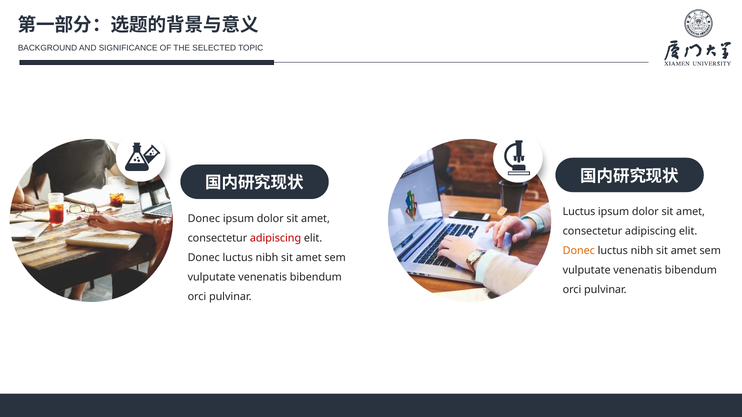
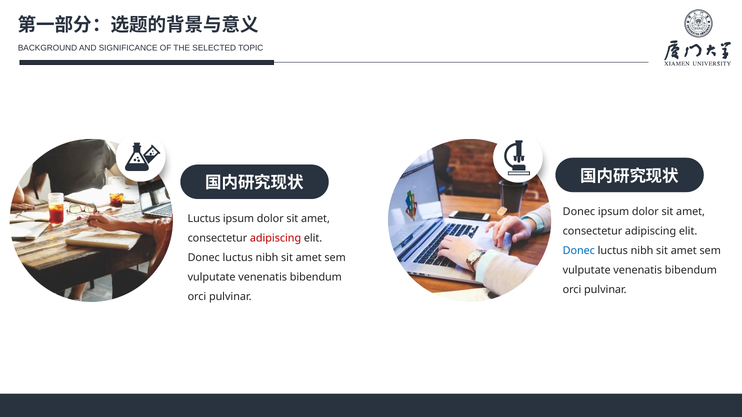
Luctus: Luctus -> Donec (579, 212)
Donec: Donec -> Luctus (204, 219)
Donec colour: orange -> blue (579, 251)
